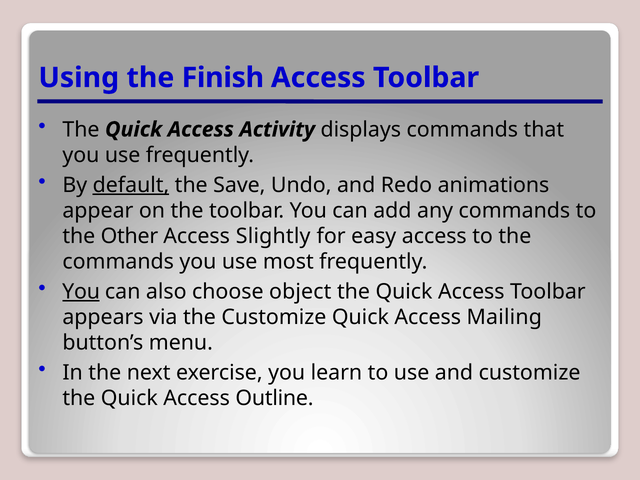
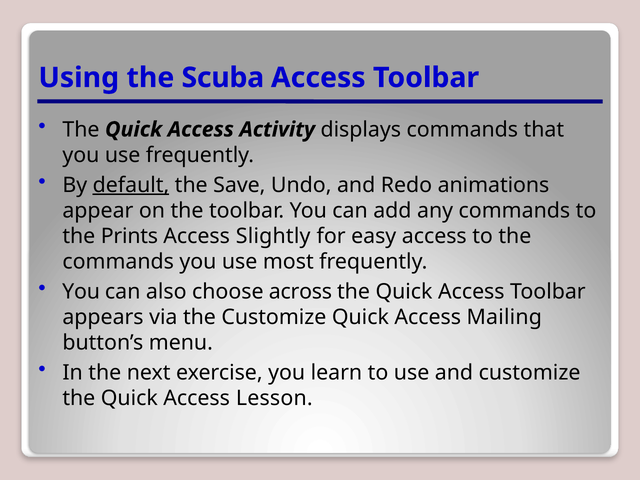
Finish: Finish -> Scuba (223, 78)
Other: Other -> Prints (129, 236)
You underline: present -> none (81, 292)
object: object -> across (300, 292)
Outline: Outline -> Lesson (274, 398)
